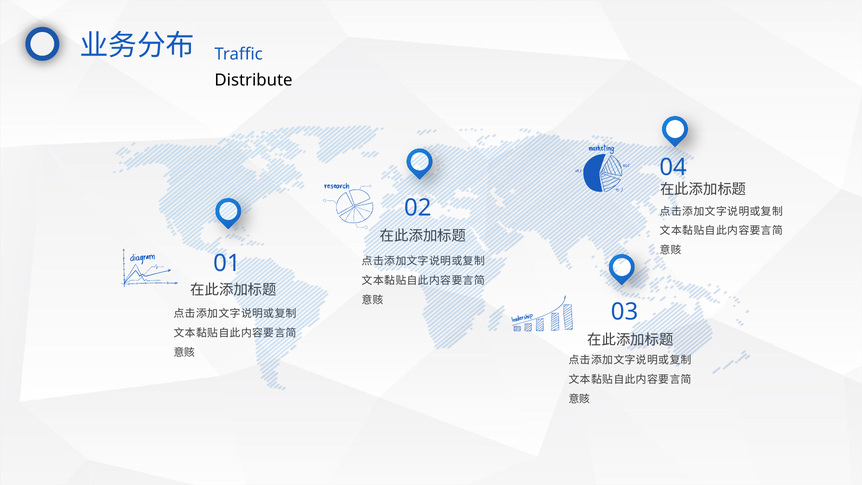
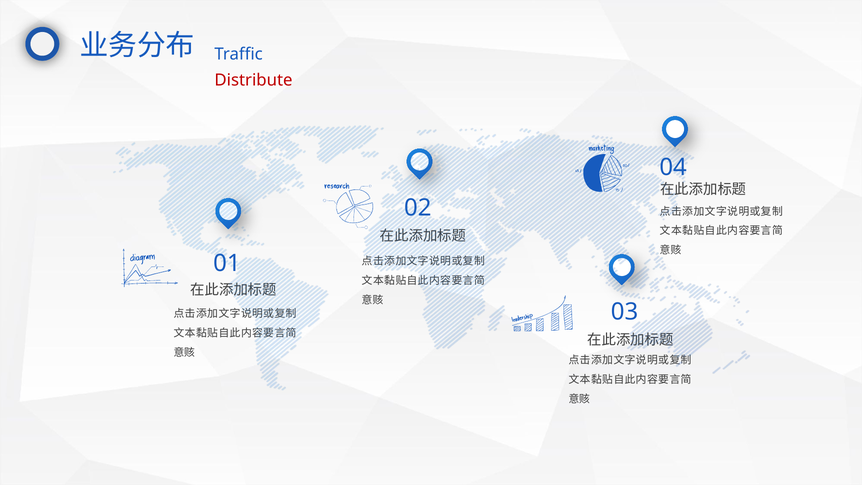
Distribute colour: black -> red (253, 80)
